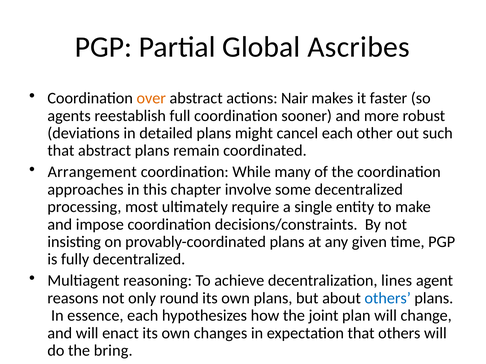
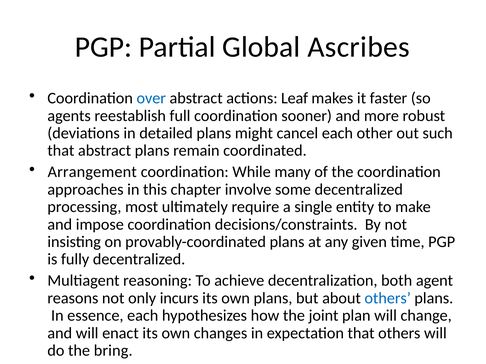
over colour: orange -> blue (151, 98)
Nair: Nair -> Leaf (295, 98)
lines: lines -> both (397, 281)
round: round -> incurs (179, 298)
